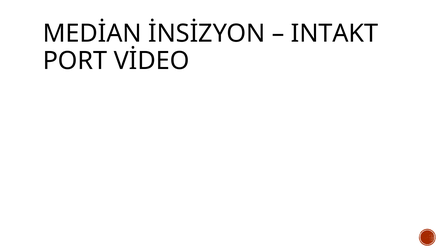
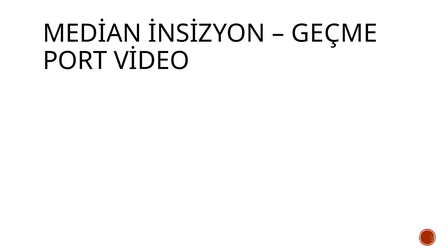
INTAKT: INTAKT -> GEÇME (334, 34)
